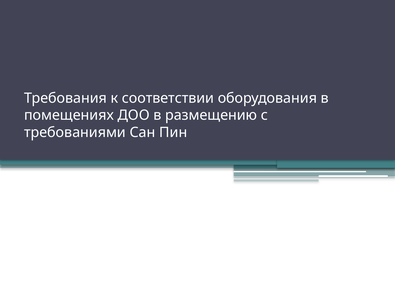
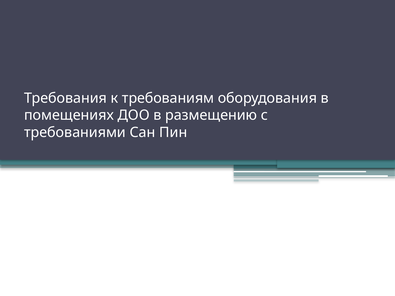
соответствии: соответствии -> требованиям (168, 98)
